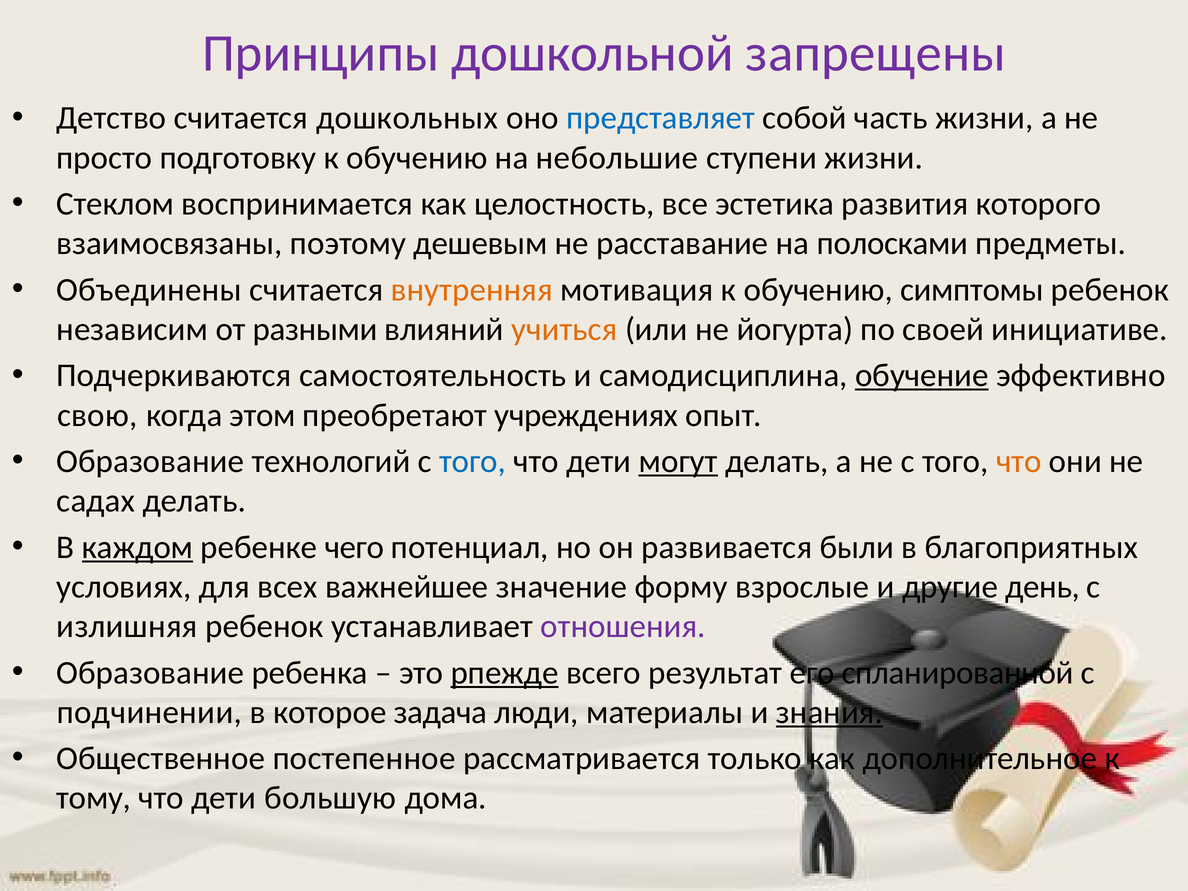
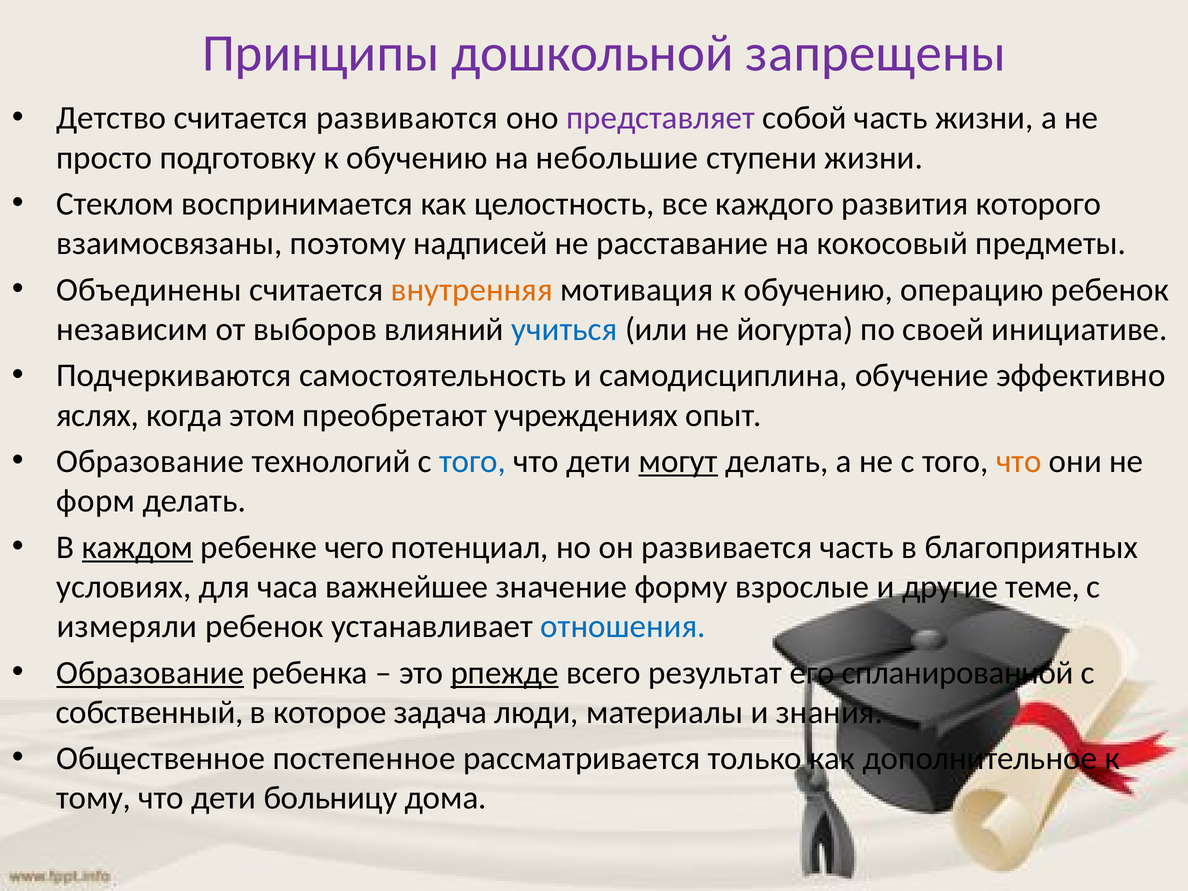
дошкольных: дошкольных -> развиваются (407, 118)
представляет colour: blue -> purple (661, 118)
эстетика: эстетика -> каждого (775, 204)
дешевым: дешевым -> надписей (480, 243)
полосками: полосками -> кокосовый (892, 243)
симптомы: симптомы -> операцию (972, 290)
разными: разными -> выборов (315, 329)
учиться colour: orange -> blue (564, 329)
обучение underline: present -> none (922, 376)
свою: свою -> яслях (98, 415)
садах: садах -> форм (96, 501)
развивается были: были -> часть (857, 547)
всех: всех -> часа (288, 587)
день: день -> теме (1043, 587)
излишняя: излишняя -> измеряли (127, 626)
отношения colour: purple -> blue (623, 626)
Образование underline: none -> present (150, 673)
подчинении: подчинении -> собственный (150, 712)
знания underline: present -> none (829, 712)
большую: большую -> больницу (331, 798)
